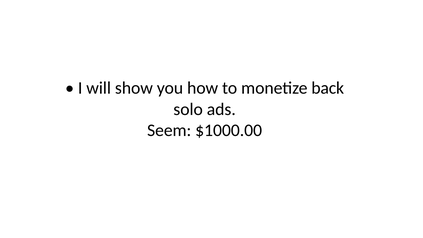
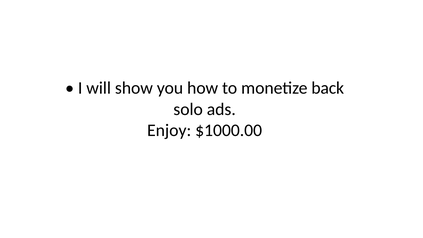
Seem: Seem -> Enjoy (169, 130)
